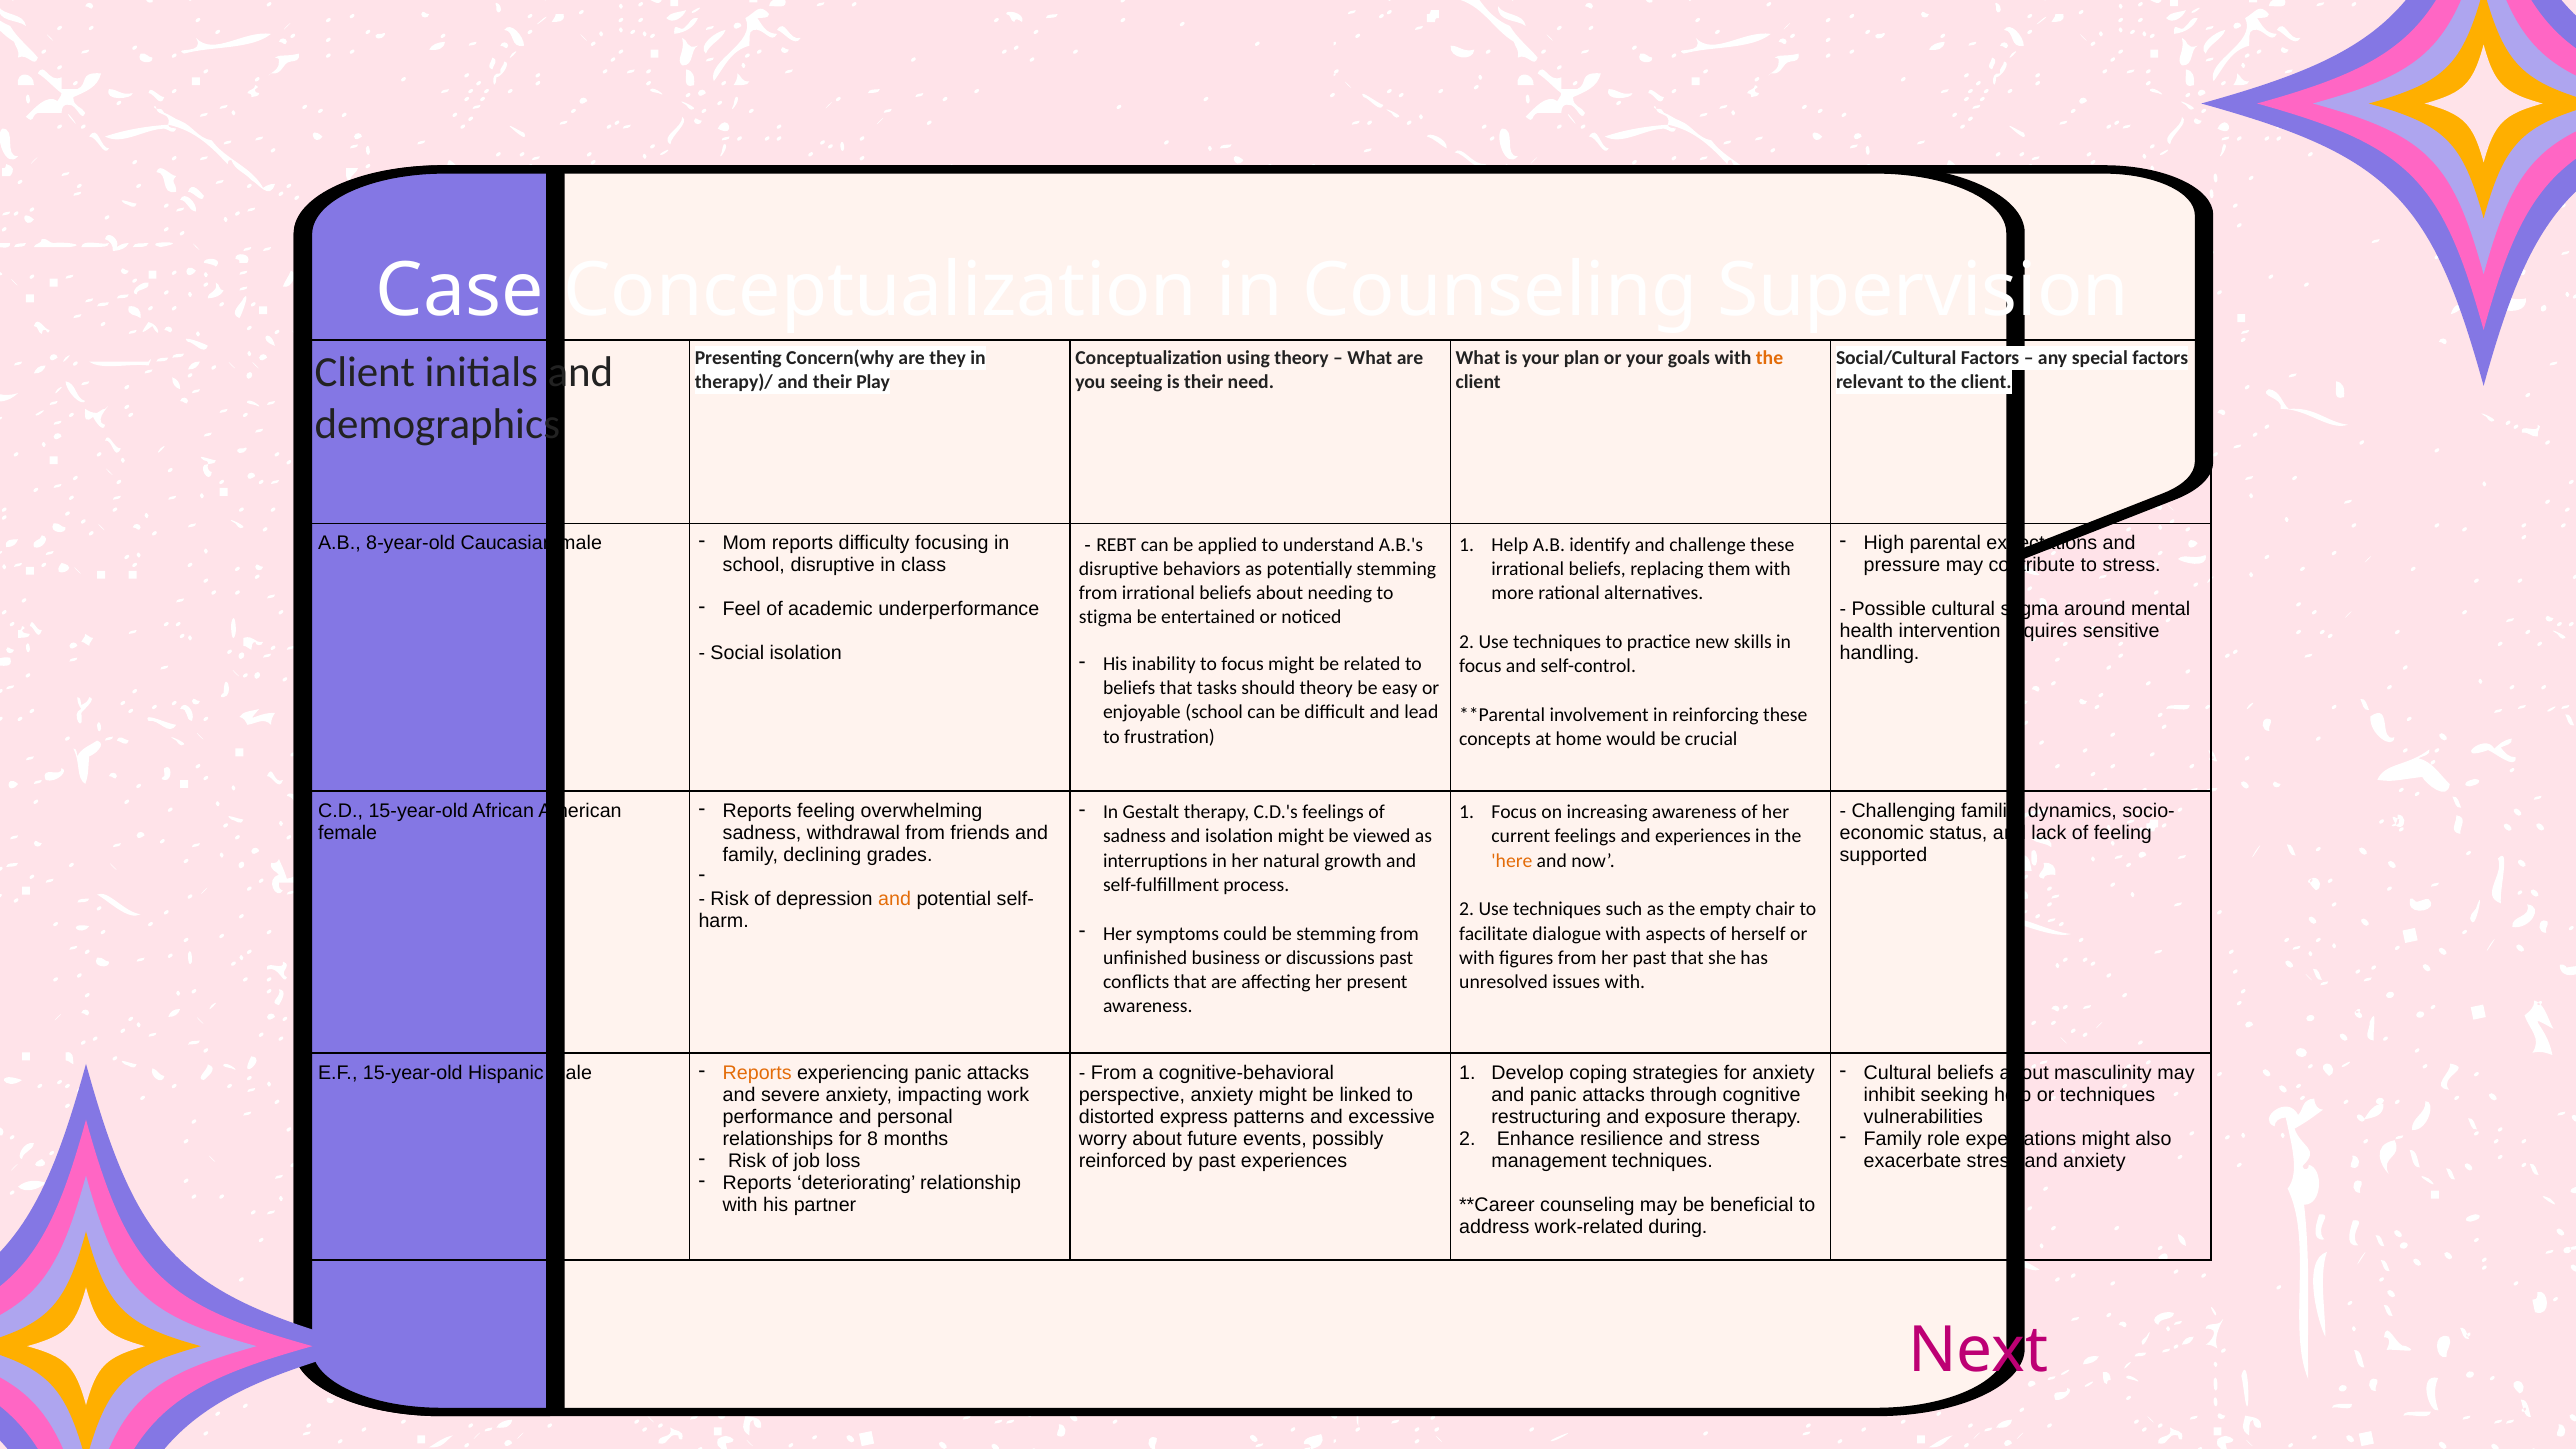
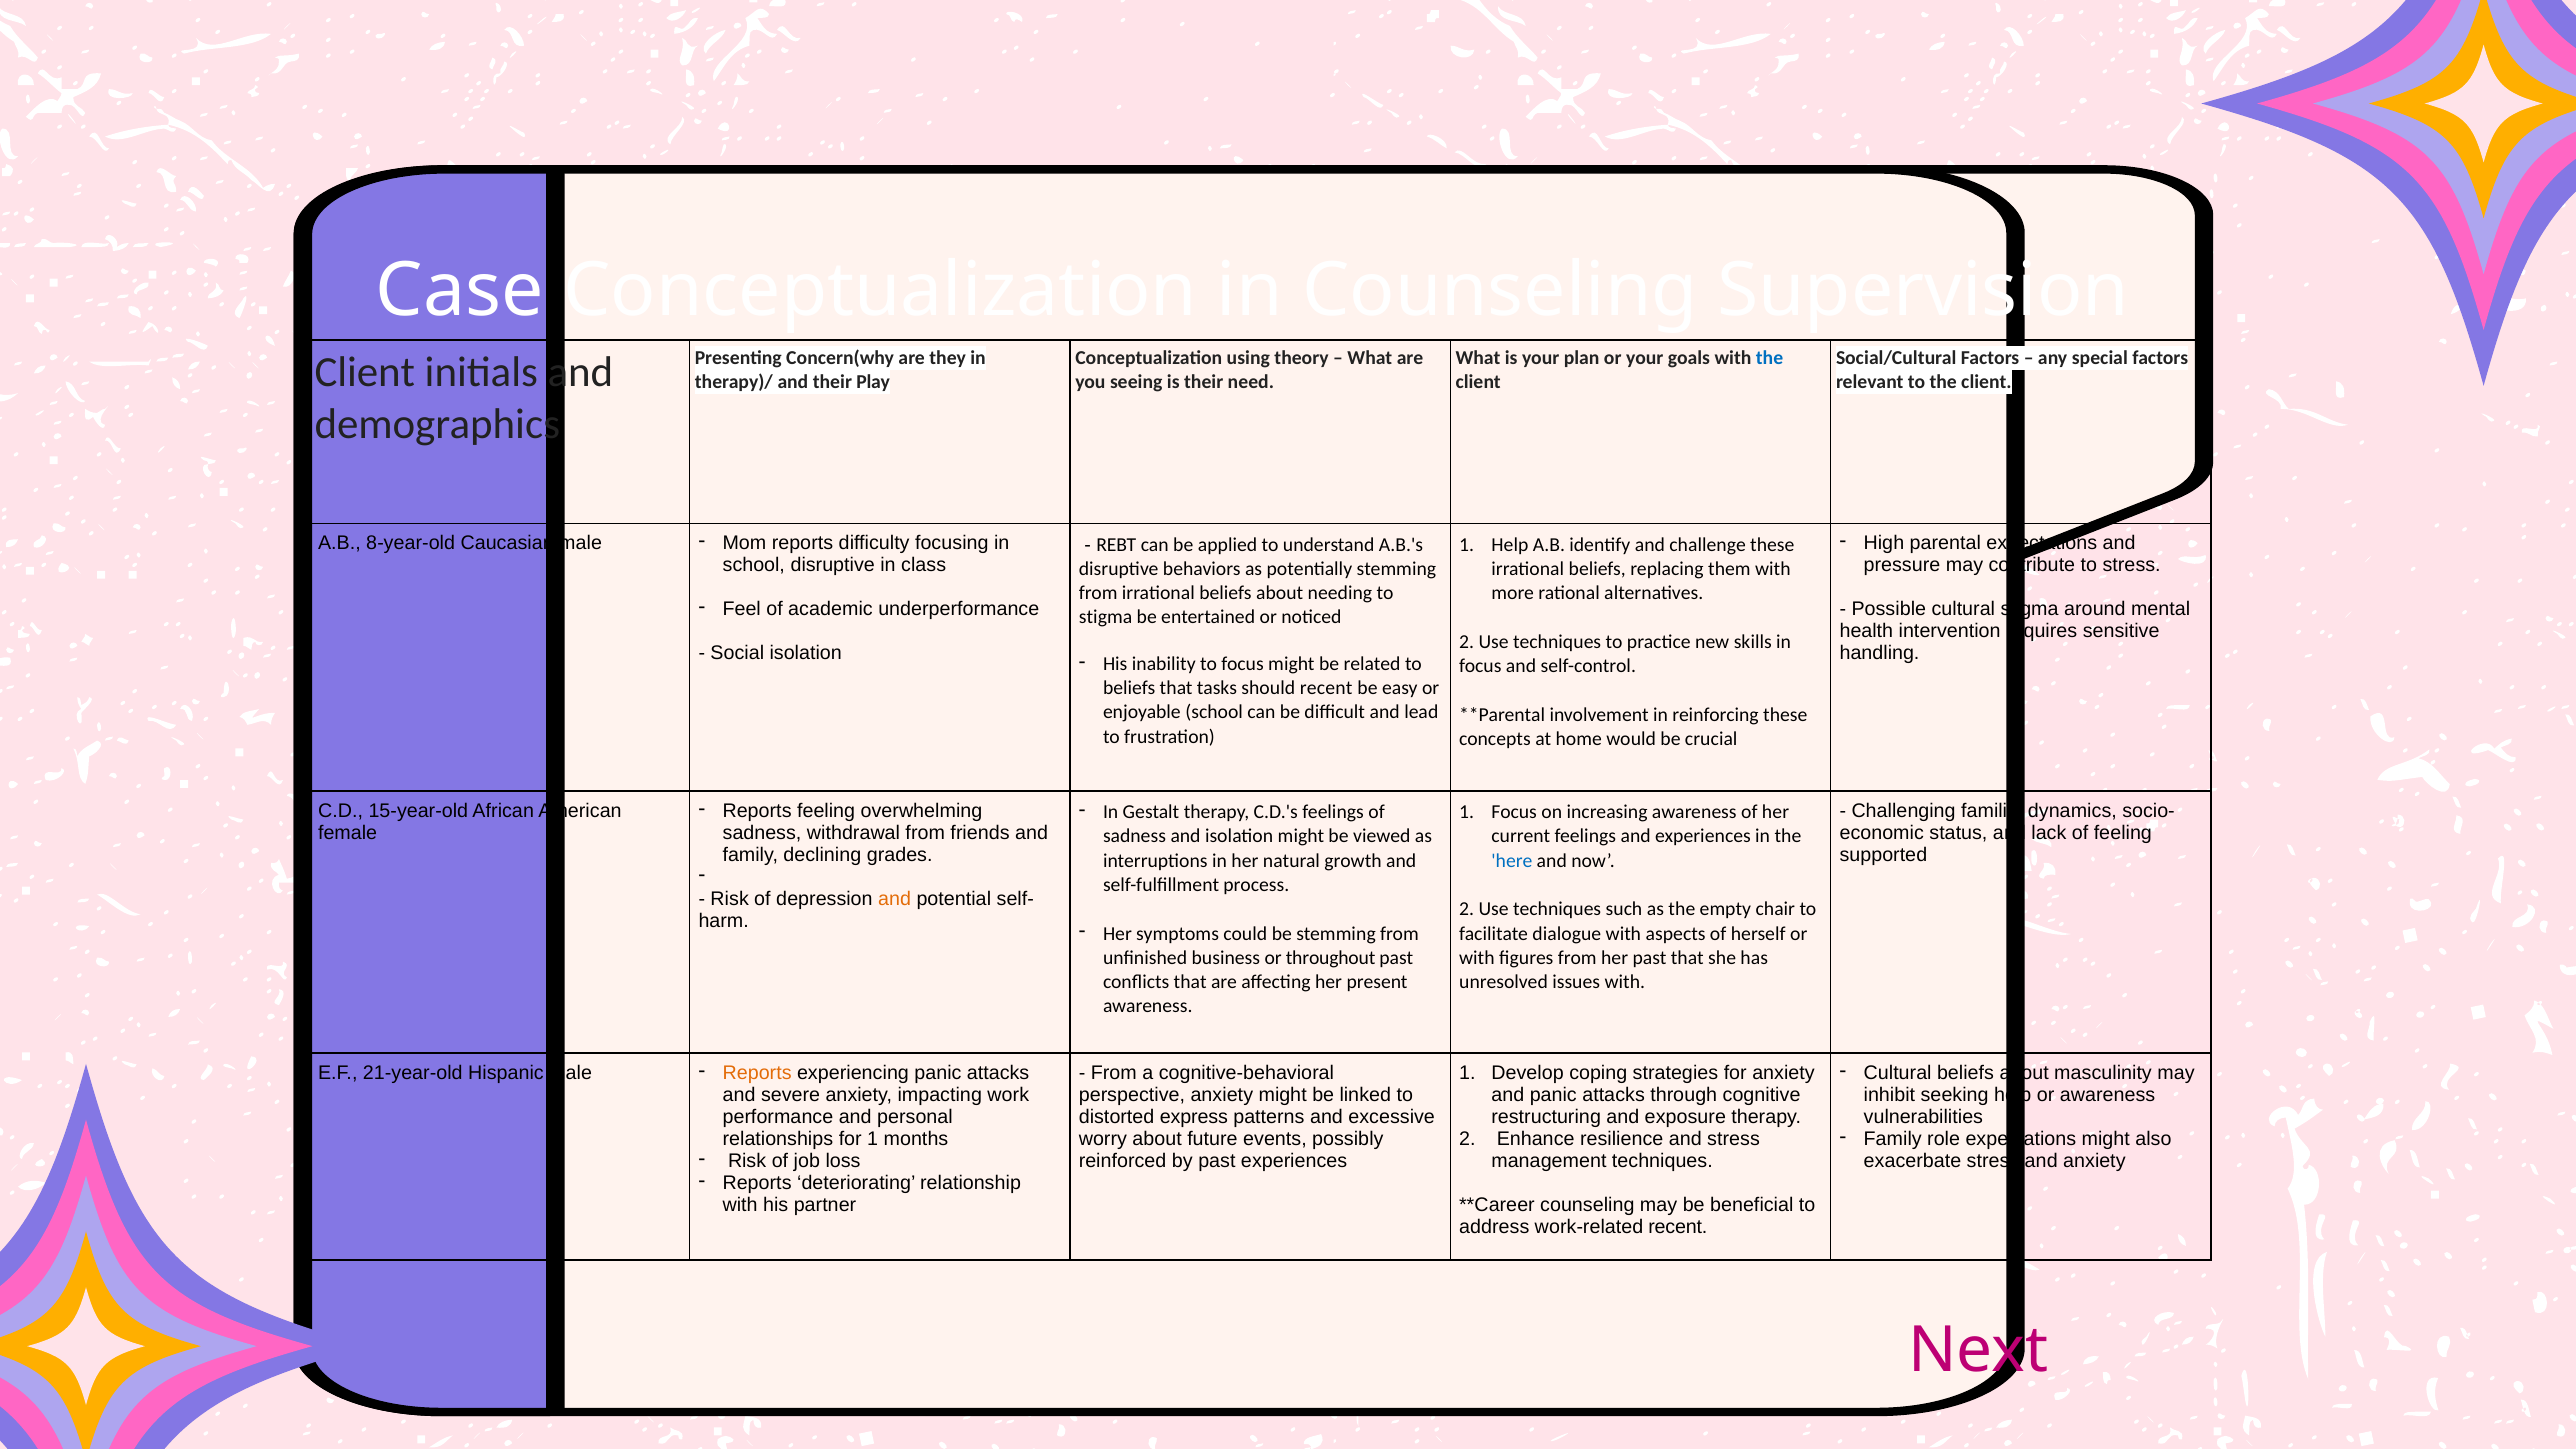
the colour: orange -> blue (1770, 358)
should theory: theory -> recent (1326, 688)
here colour: orange -> blue (1512, 861)
discussions: discussions -> throughout (1331, 958)
E.F 15-year-old: 15-year-old -> 21-year-old (413, 1073)
or techniques: techniques -> awareness (2108, 1095)
for 8: 8 -> 1 (873, 1139)
work-related during: during -> recent (1678, 1227)
